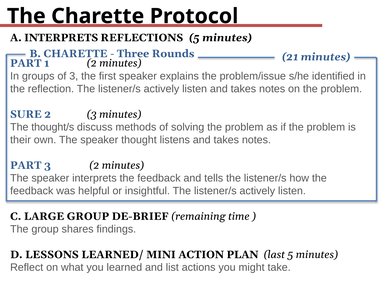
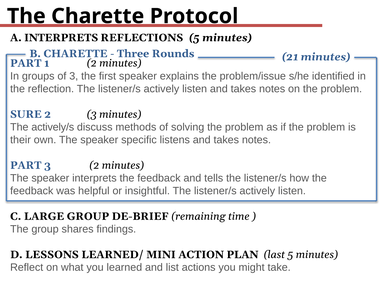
thought/s: thought/s -> actively/s (53, 127)
thought: thought -> specific (139, 140)
